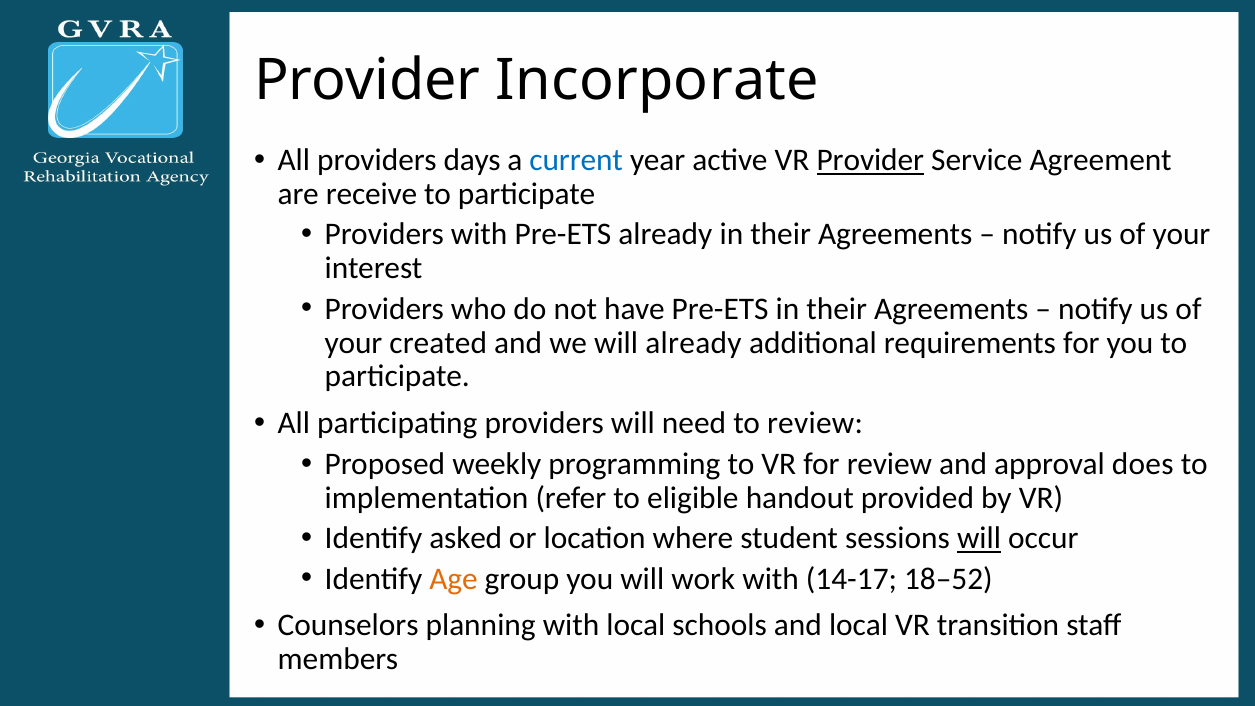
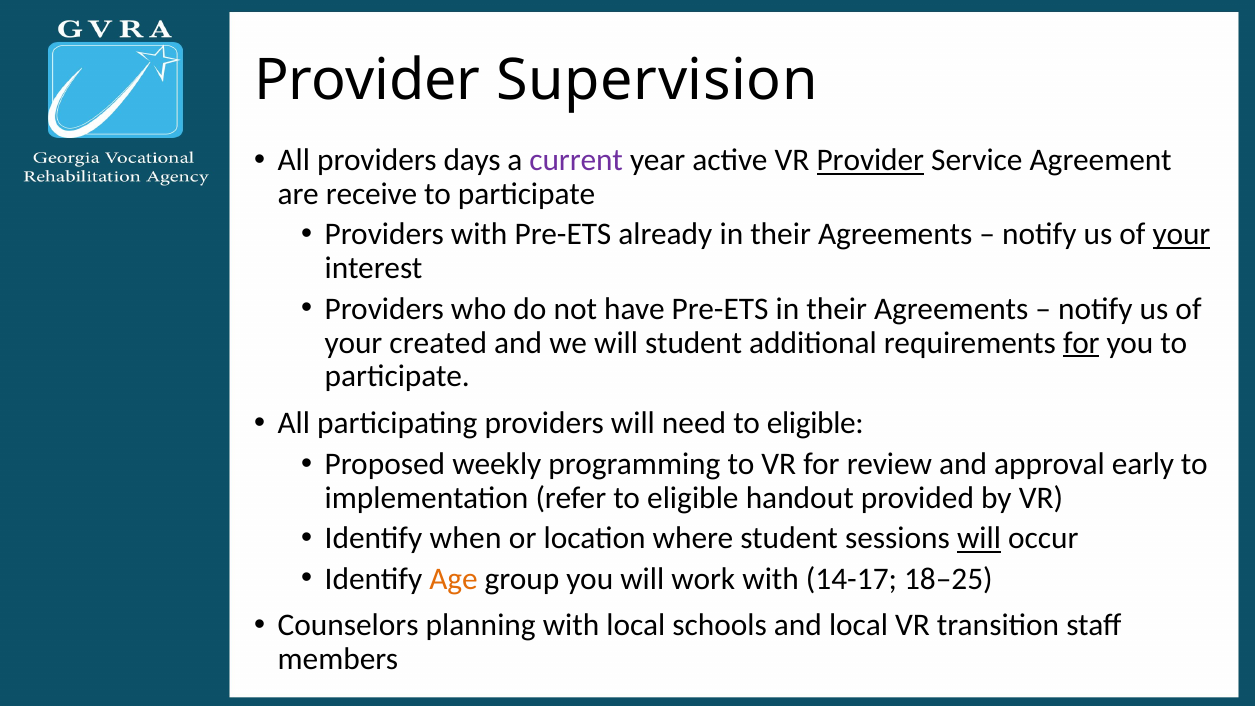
Incorporate: Incorporate -> Supervision (657, 80)
current colour: blue -> purple (576, 160)
your underline: none -> present (1181, 235)
will already: already -> student (694, 343)
for underline: none -> present (1081, 343)
need to review: review -> eligible (815, 424)
does: does -> early (1143, 464)
asked: asked -> when (466, 538)
18–52: 18–52 -> 18–25 (948, 579)
